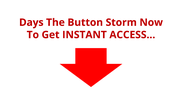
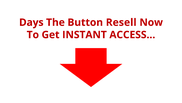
Storm: Storm -> Resell (121, 22)
